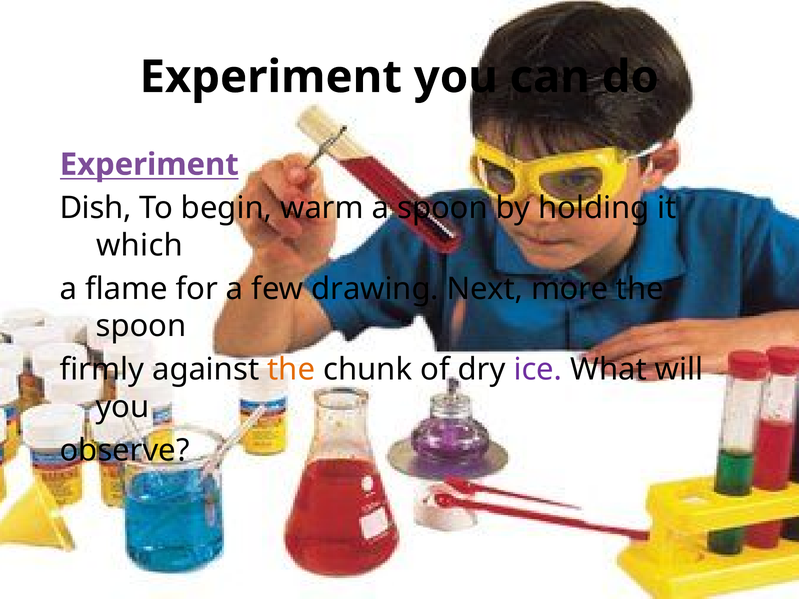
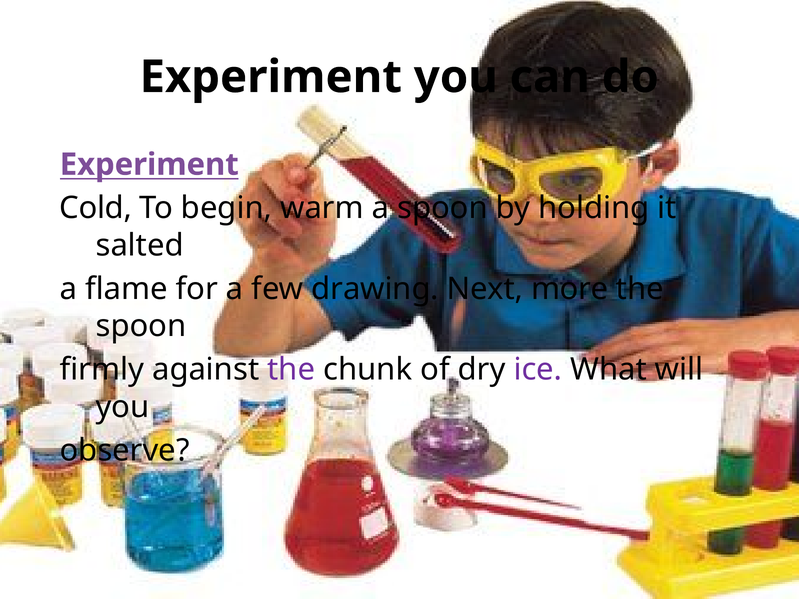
Dish: Dish -> Cold (96, 208)
which: which -> salted (140, 245)
the colour: orange -> purple (291, 370)
